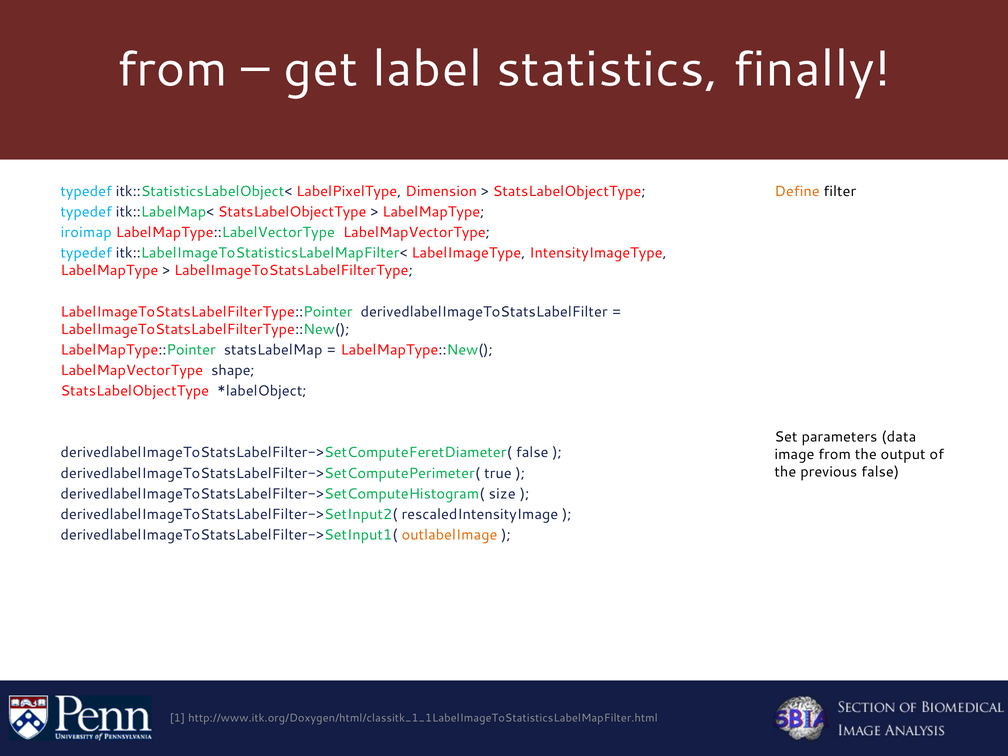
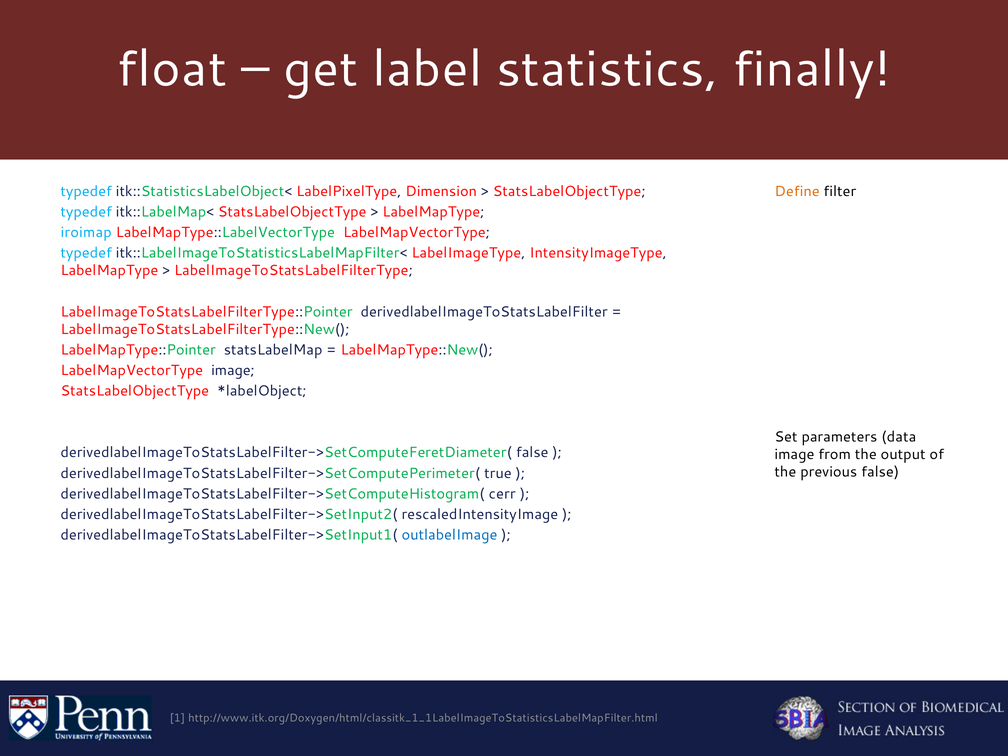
from: from -> float (172, 69)
LabelMapVectorType shape: shape -> image (233, 370)
size: size -> cerr (502, 494)
outlabelImage colour: orange -> blue (449, 535)
